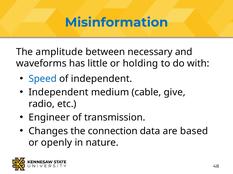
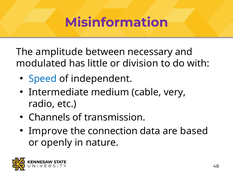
Misinformation colour: blue -> purple (116, 22)
waveforms: waveforms -> modulated (41, 64)
holding: holding -> division (140, 64)
Independent: Independent -> Intermediate (59, 93)
give: give -> very (175, 93)
Engineer: Engineer -> Channels (49, 118)
Changes: Changes -> Improve (48, 132)
